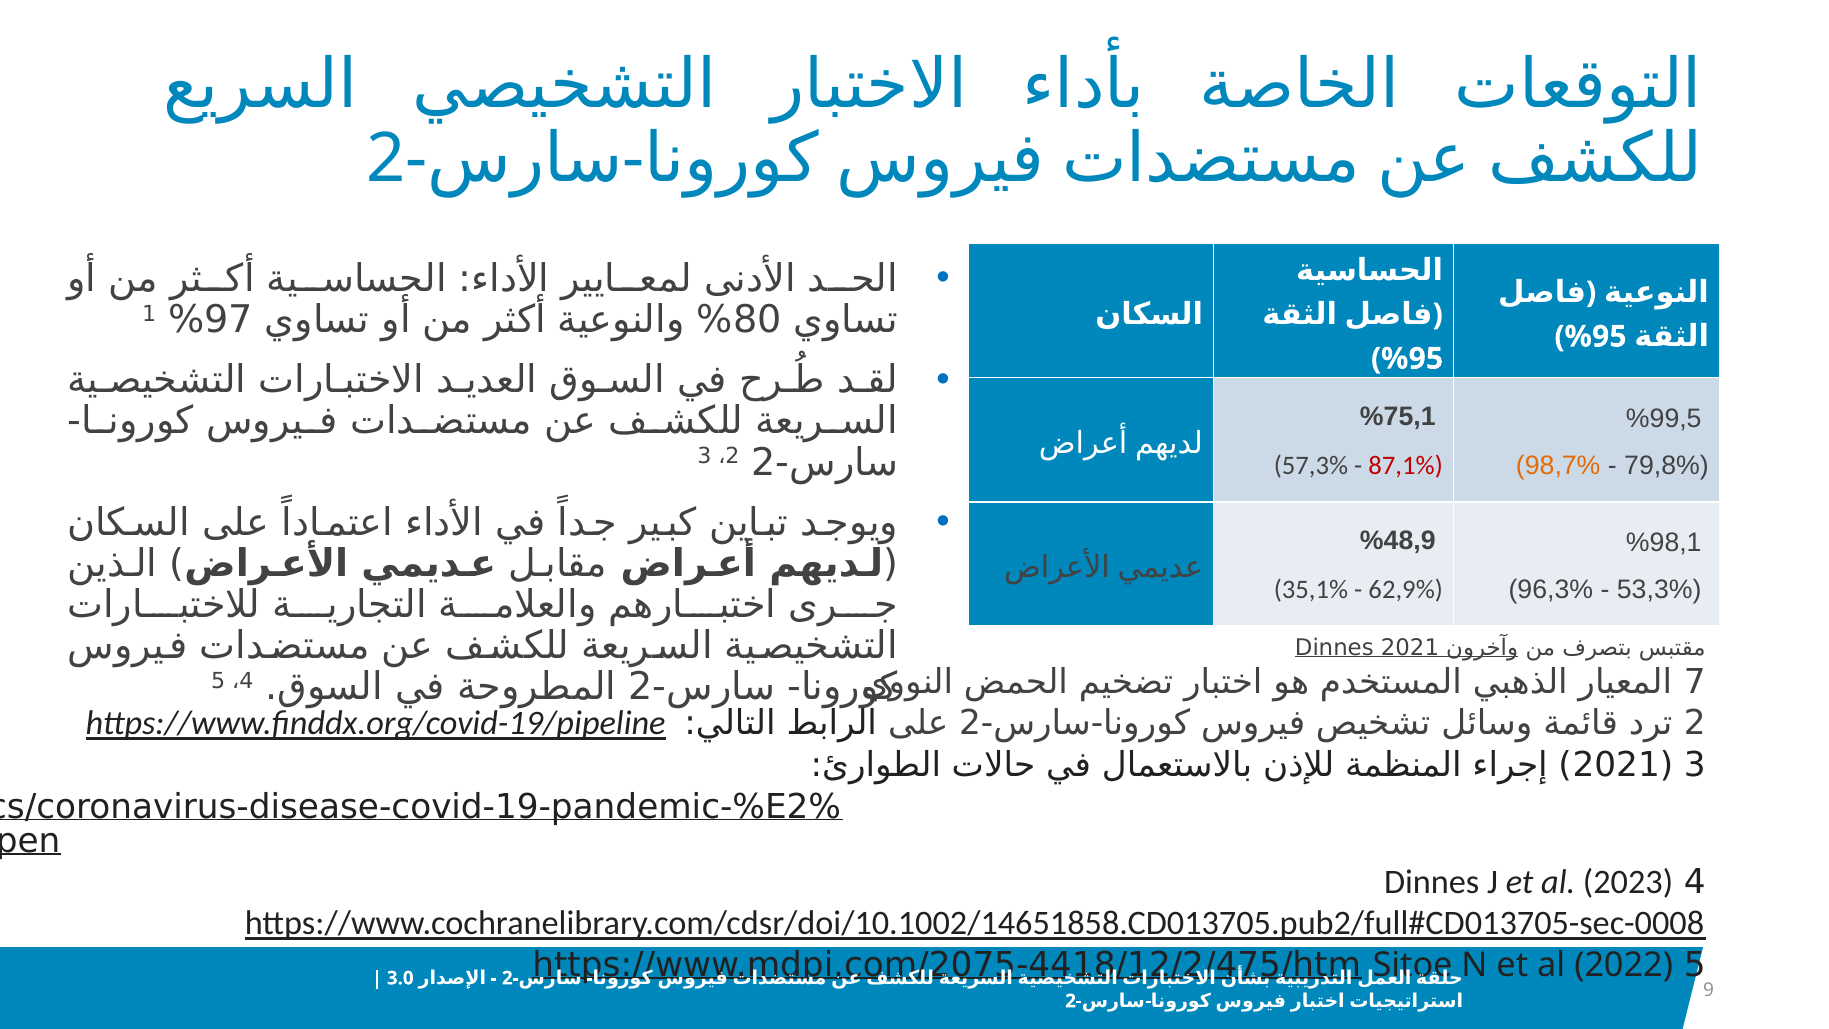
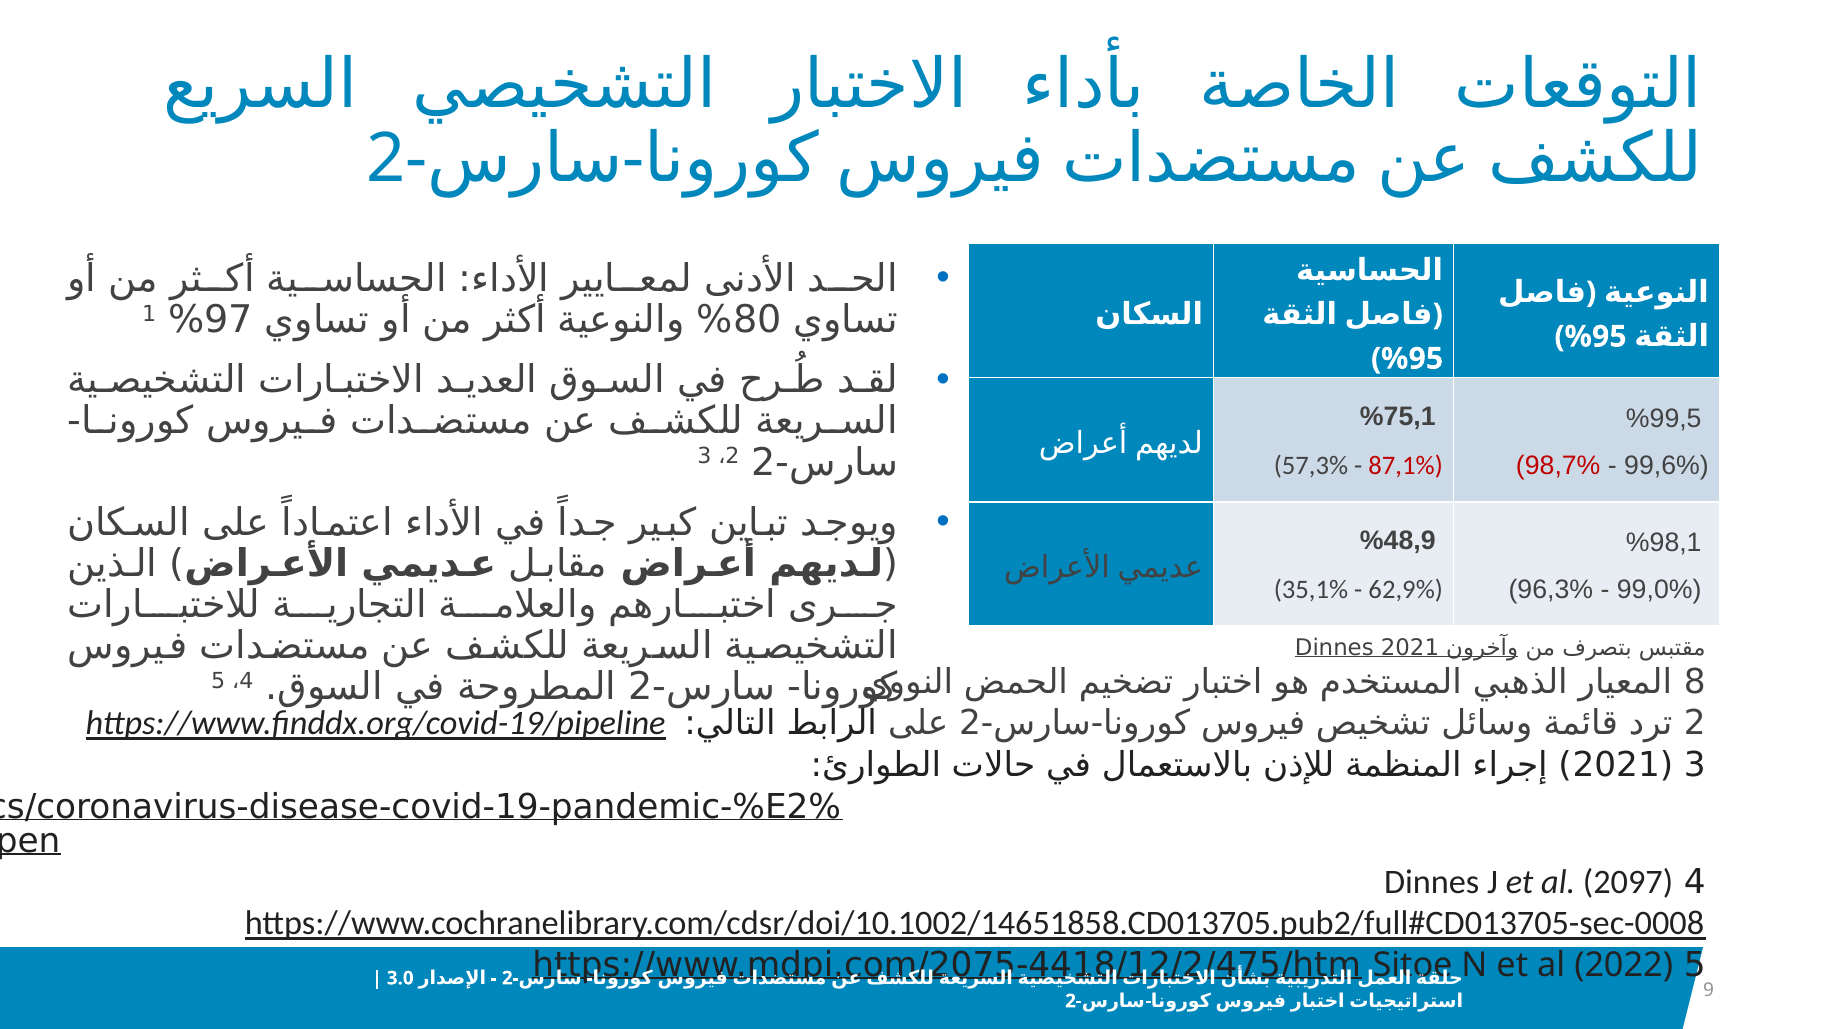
98,7% colour: orange -> red (1558, 465)
79,8%: 79,8% -> 99,6% (1667, 465)
53,3%: 53,3% -> 99,0% (1659, 590)
7: 7 -> 8 (1695, 682)
2023: 2023 -> 2097 (1628, 882)
